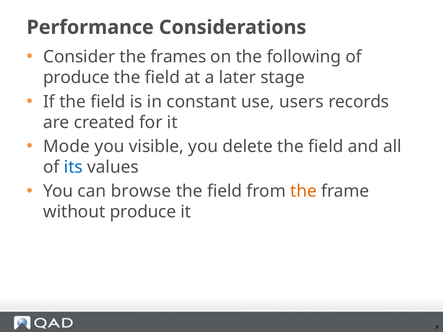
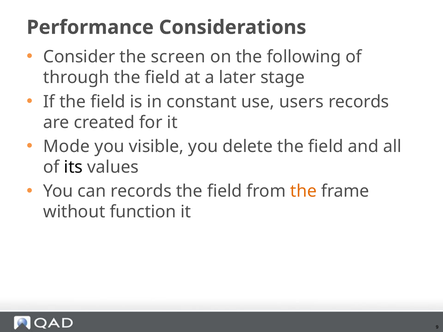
frames: frames -> screen (178, 57)
produce: produce -> through (76, 78)
its colour: blue -> black (73, 167)
can browse: browse -> records (141, 191)
without produce: produce -> function (143, 212)
